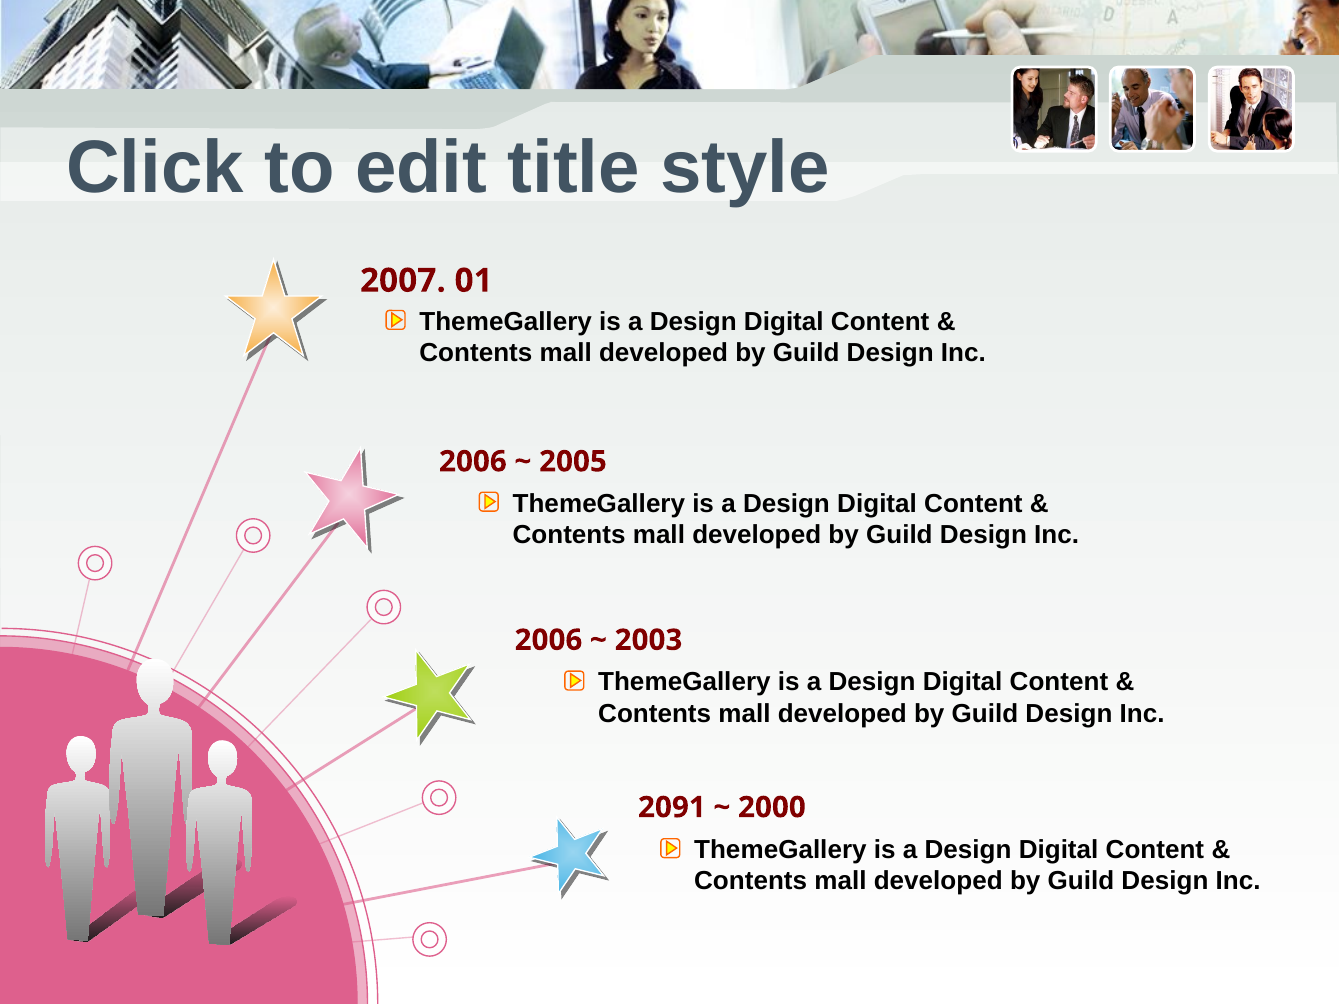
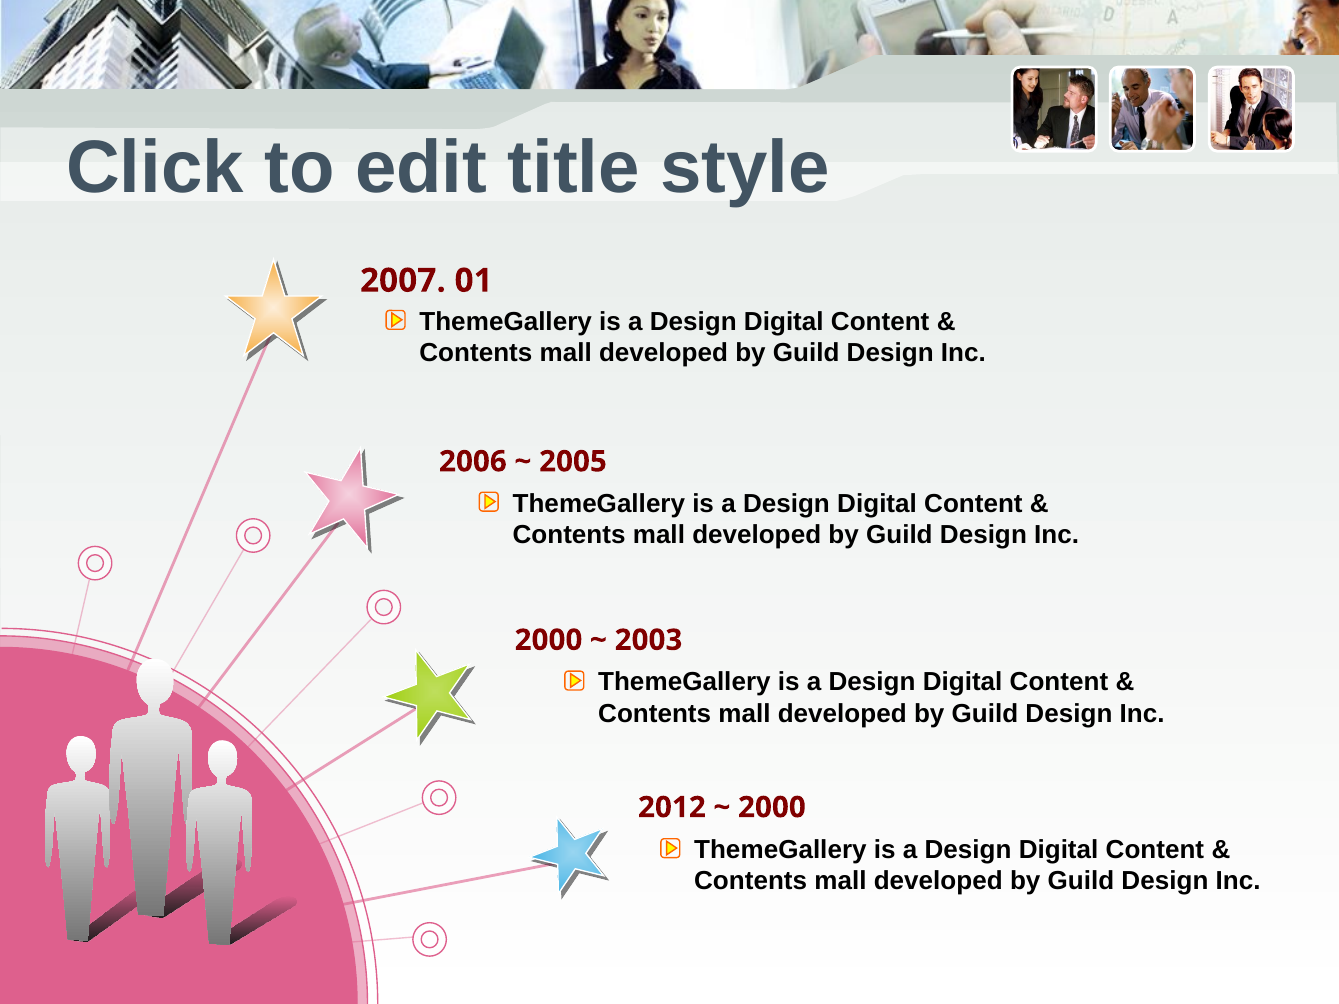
2006: 2006 -> 2000 (549, 640)
2091: 2091 -> 2012 (672, 808)
